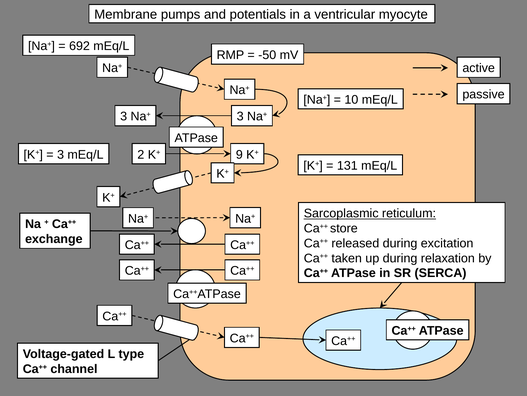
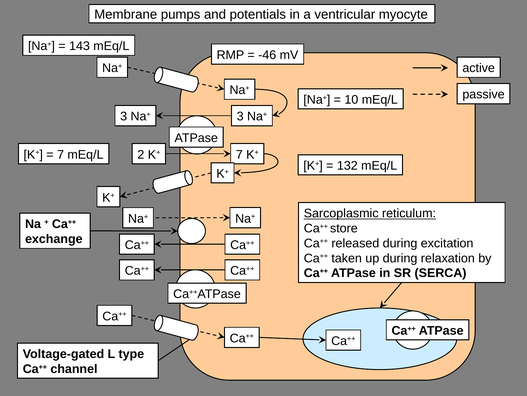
692: 692 -> 143 (79, 46)
-50: -50 -> -46 (267, 55)
3: 3 -> 7 (61, 154)
K+ 9: 9 -> 7 (239, 154)
131: 131 -> 132 (347, 165)
